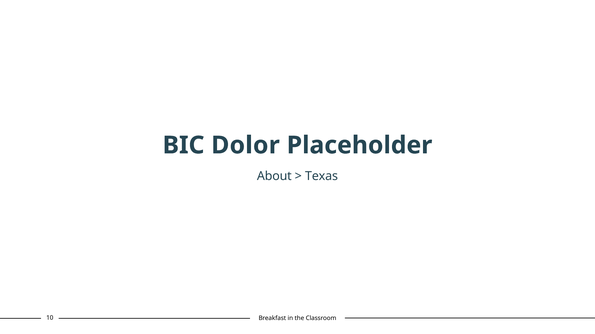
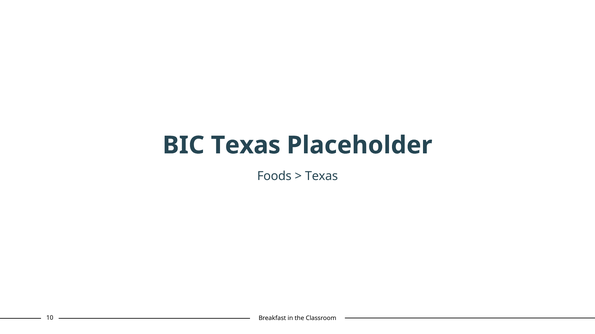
BIC Dolor: Dolor -> Texas (246, 146)
About: About -> Foods (274, 177)
